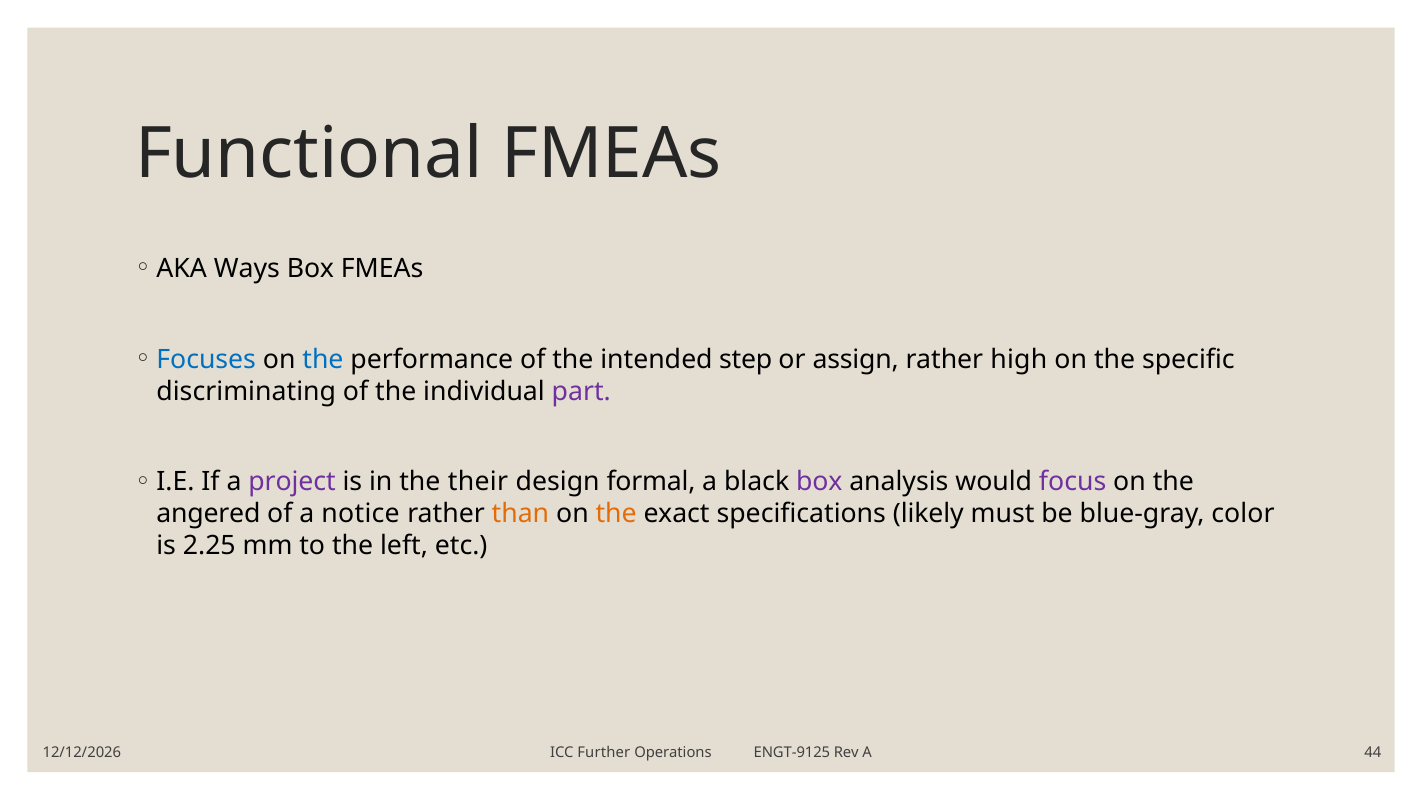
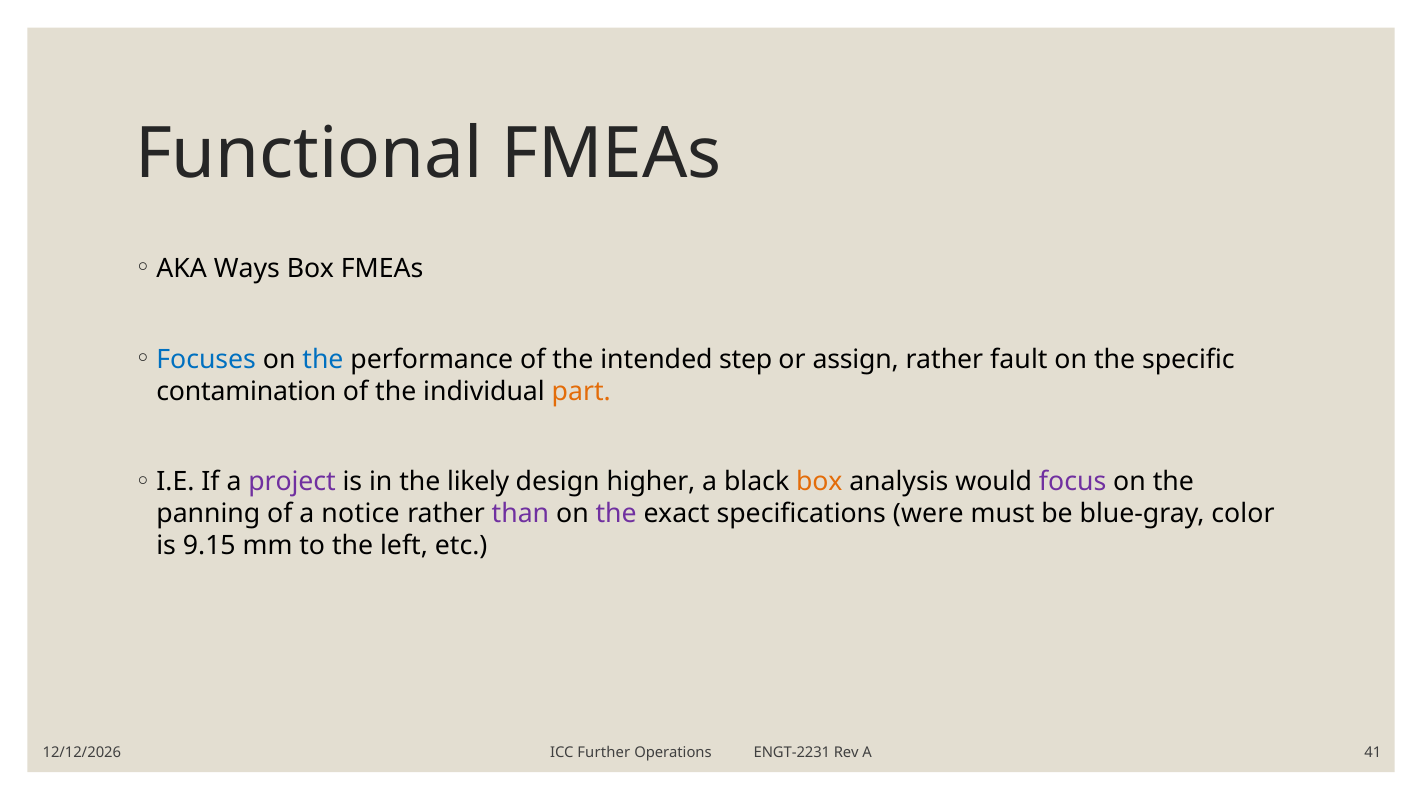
high: high -> fault (1019, 359)
discriminating: discriminating -> contamination (246, 391)
part colour: purple -> orange (581, 391)
their: their -> likely (478, 482)
formal: formal -> higher (651, 482)
box colour: purple -> orange (819, 482)
angered: angered -> panning (208, 514)
than colour: orange -> purple (520, 514)
the colour: orange -> purple (616, 514)
likely: likely -> were (928, 514)
2.25: 2.25 -> 9.15 (209, 546)
ENGT-9125: ENGT-9125 -> ENGT-2231 (792, 752)
44: 44 -> 41 (1373, 752)
